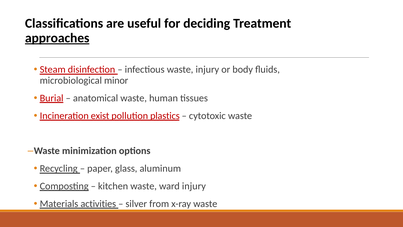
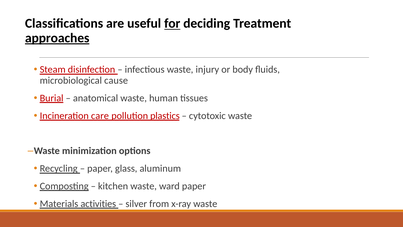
for underline: none -> present (172, 23)
minor: minor -> cause (116, 80)
exist: exist -> care (100, 116)
ward injury: injury -> paper (194, 186)
